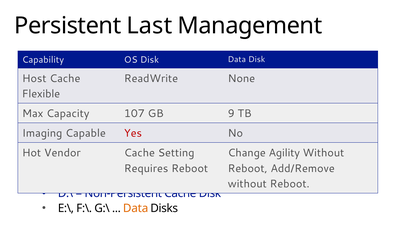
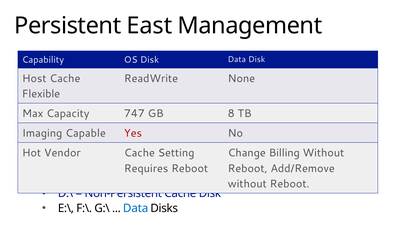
Last: Last -> East (149, 26)
107: 107 -> 747 (134, 113)
9: 9 -> 8 (231, 113)
Agility: Agility -> Billing (284, 153)
Data colour: orange -> blue (136, 208)
